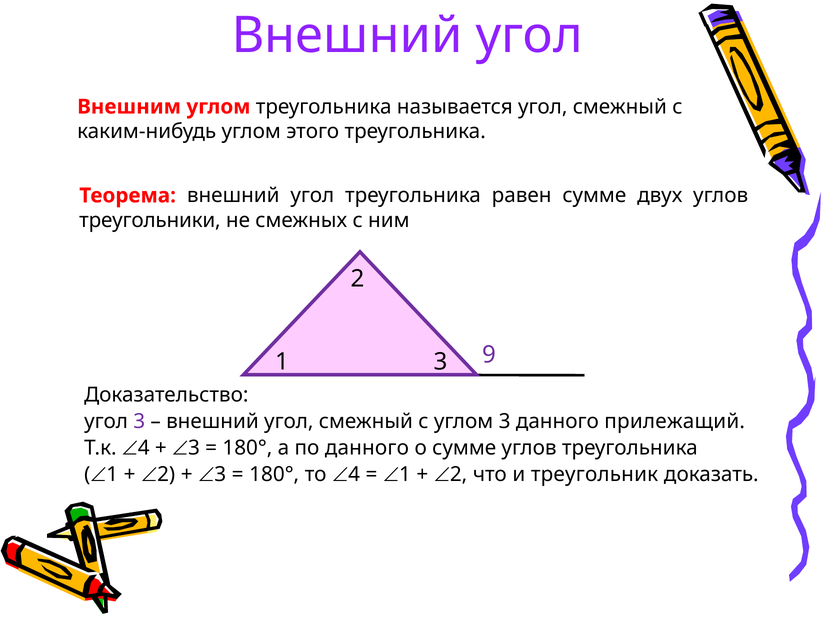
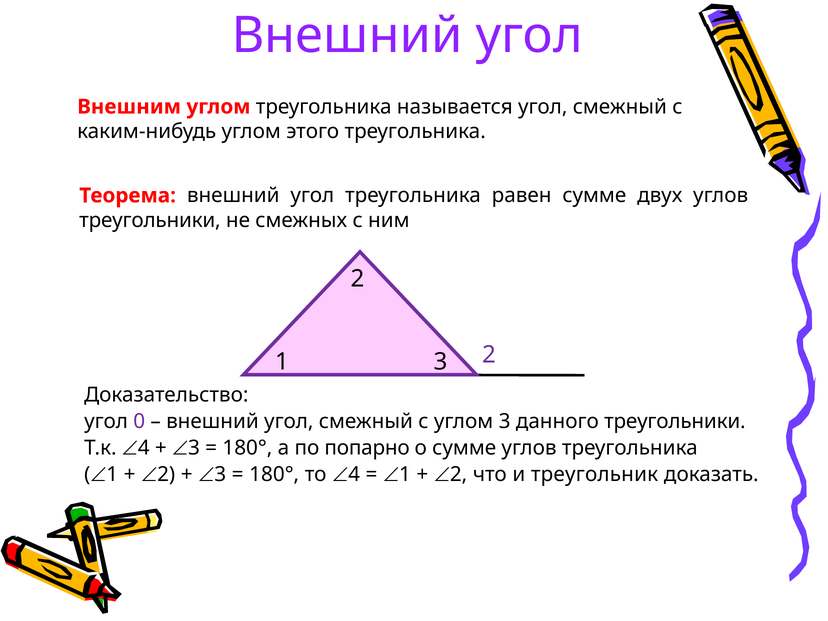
1 9: 9 -> 2 (489, 355)
угол 3: 3 -> 0 (139, 421)
данного прилежащий: прилежащий -> треугольники (675, 421)
по данного: данного -> попарно (367, 448)
